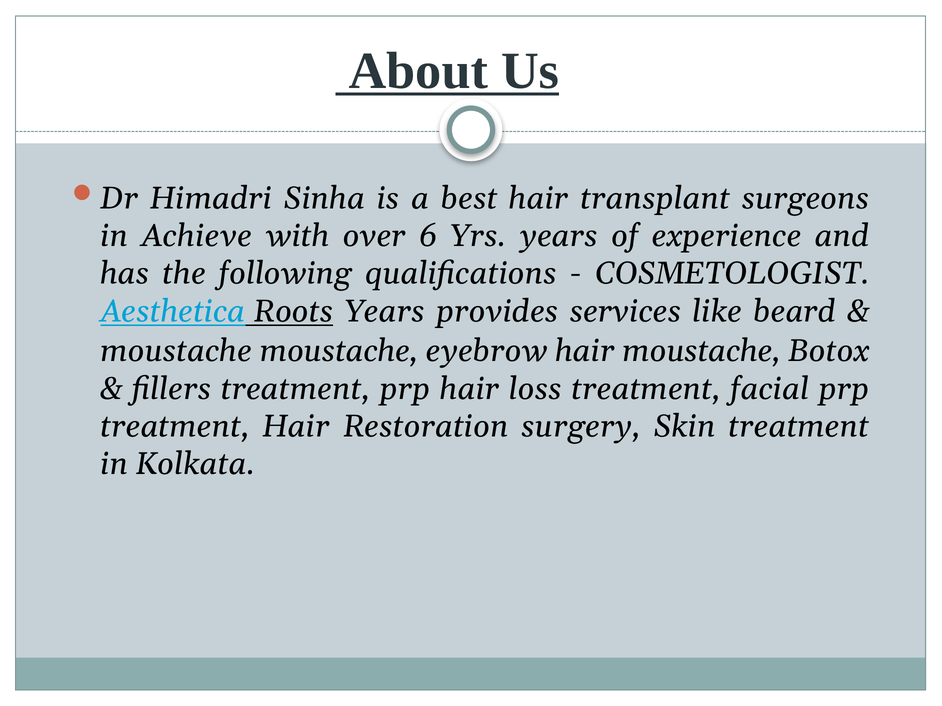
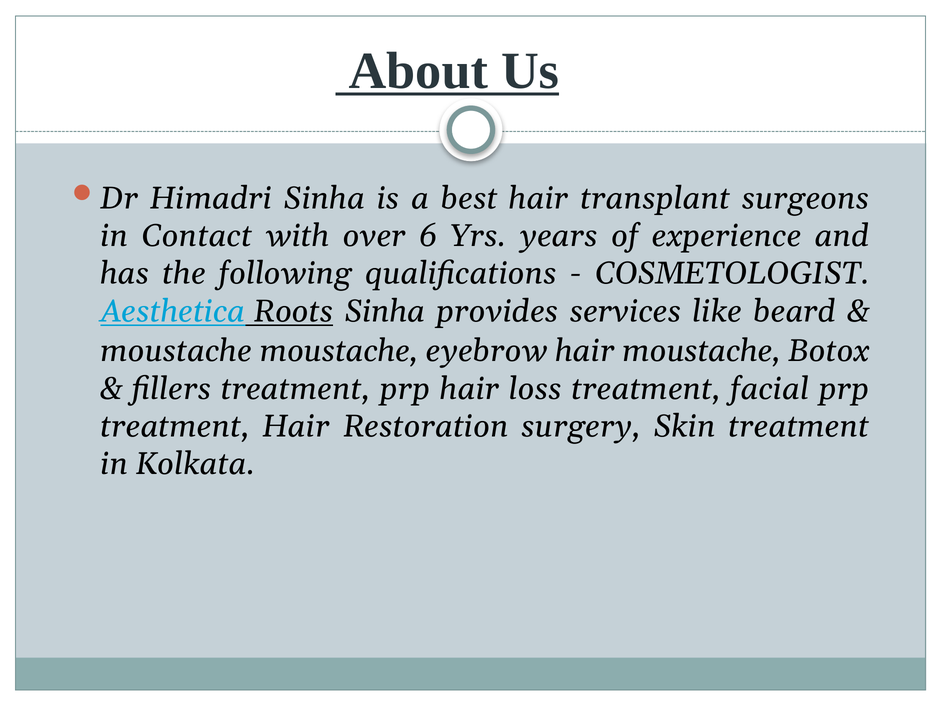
Achieve: Achieve -> Contact (197, 236)
Roots Years: Years -> Sinha (385, 311)
